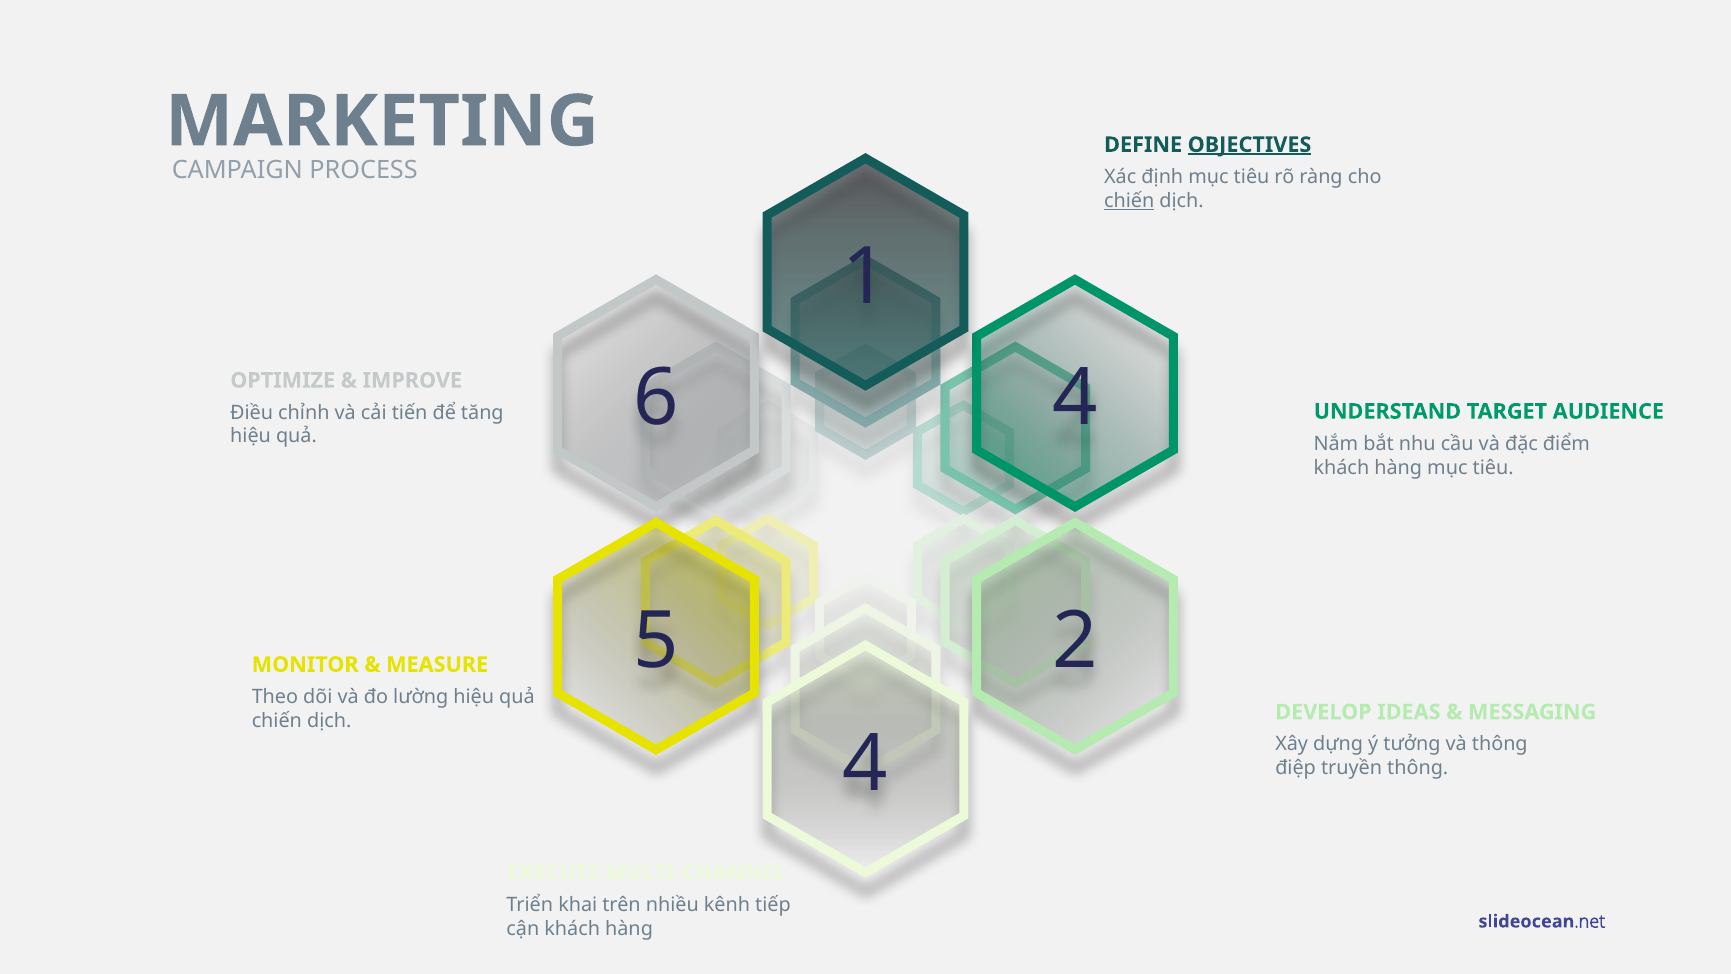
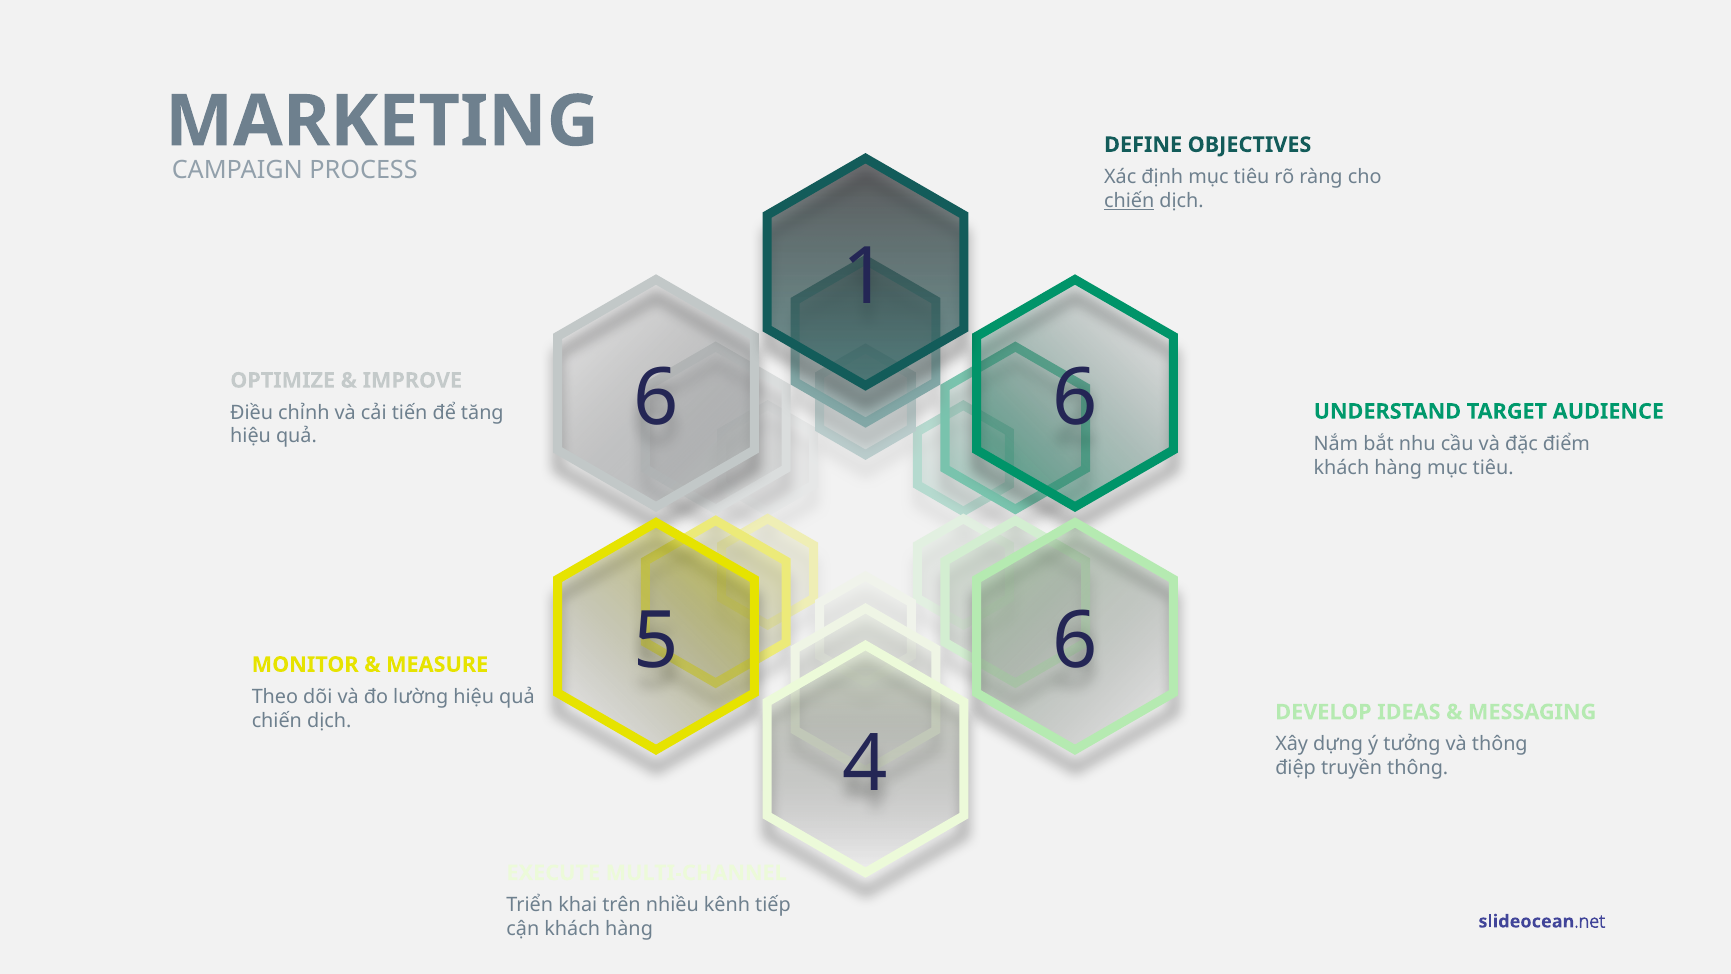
OBJECTIVES underline: present -> none (1250, 145)
6 4: 4 -> 6 (1075, 399)
5 2: 2 -> 6 (1075, 641)
